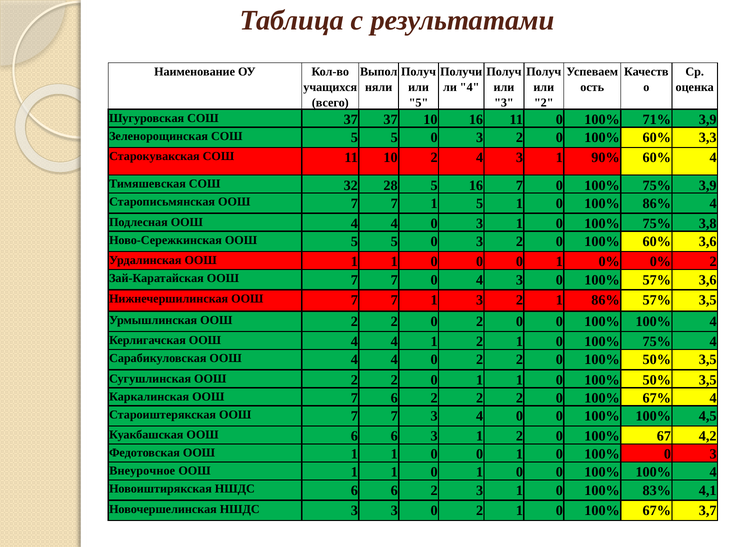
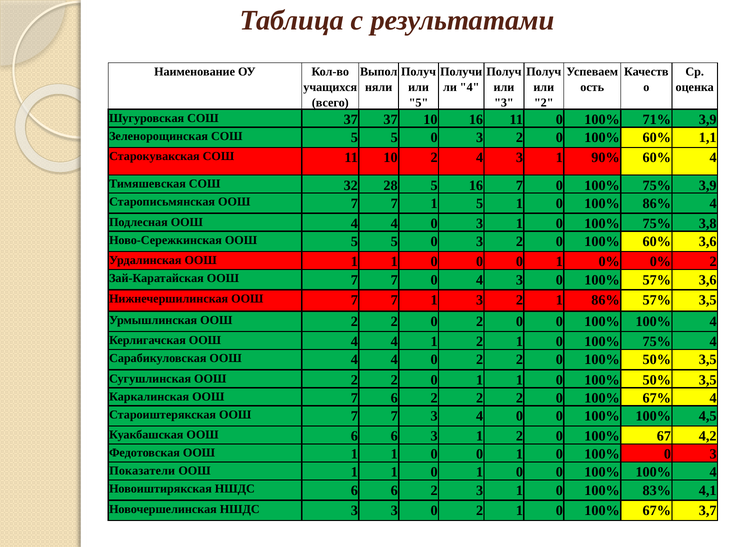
3,3: 3,3 -> 1,1 (708, 137)
Внеурочное: Внеурочное -> Показатели (142, 471)
